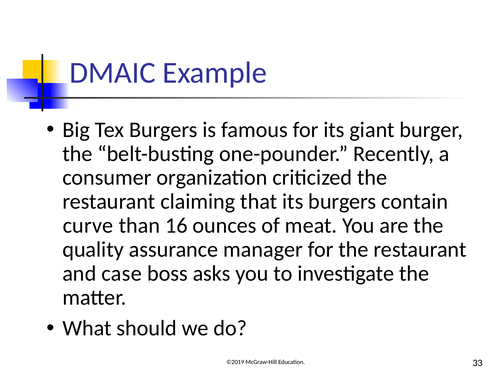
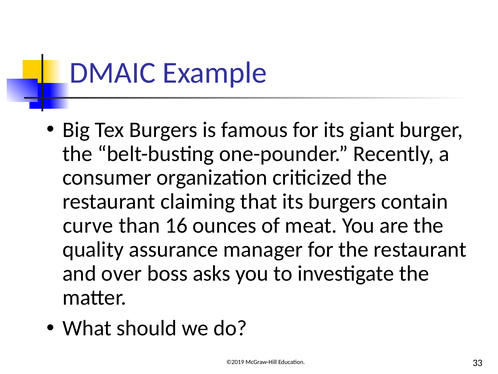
case: case -> over (122, 273)
